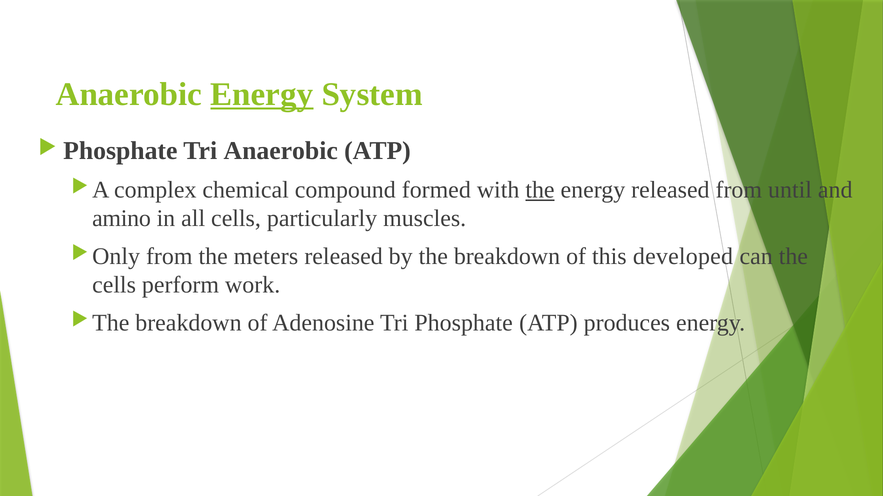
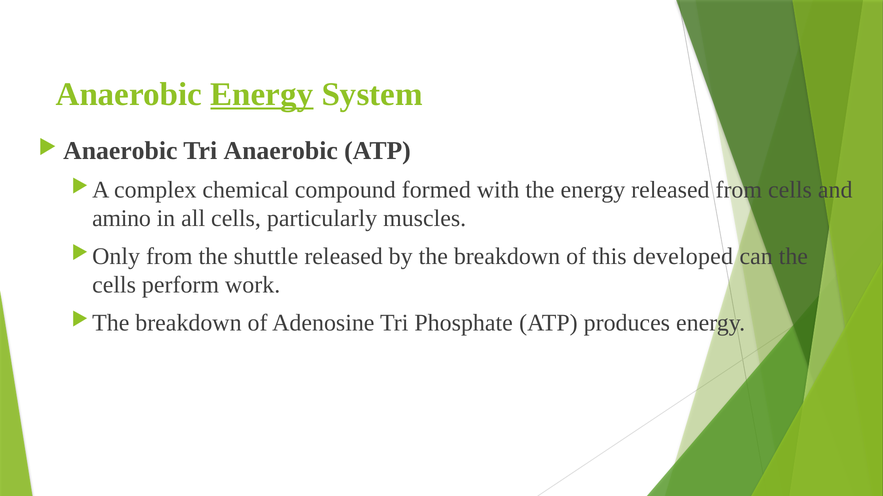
Phosphate: Phosphate -> Anaerobic (120, 151)
the underline: present -> none (540, 190)
from until: until -> cells (790, 190)
meters: meters -> shuttle (266, 257)
